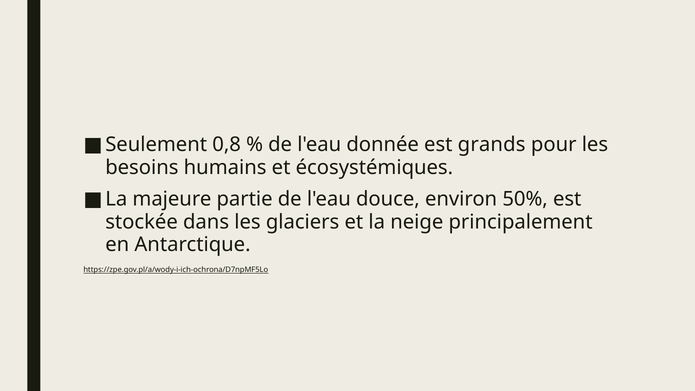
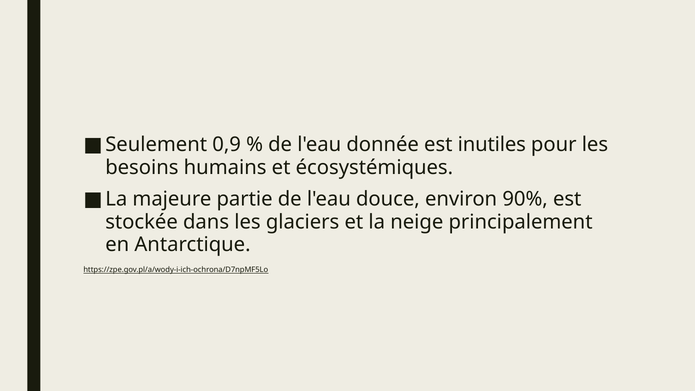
0,8: 0,8 -> 0,9 (227, 145)
grands: grands -> inutiles (492, 145)
50%: 50% -> 90% (525, 199)
